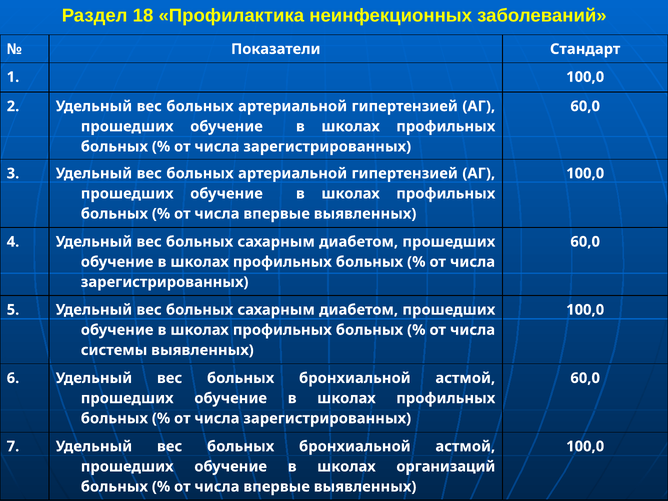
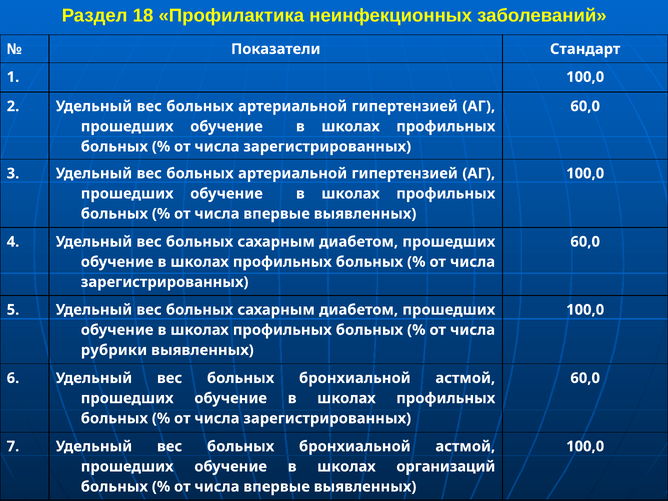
системы: системы -> рубрики (114, 350)
